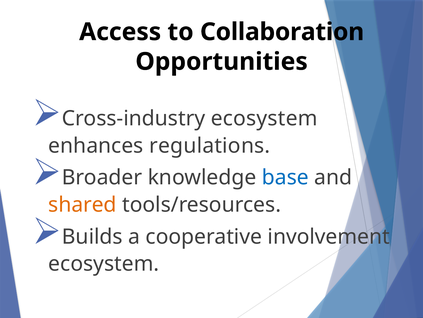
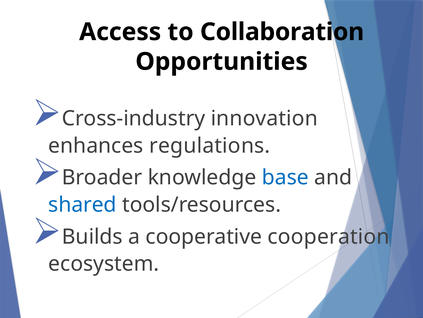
Cross-industry ecosystem: ecosystem -> innovation (264, 118)
shared colour: orange -> blue (82, 204)
involvement: involvement -> cooperation (329, 236)
